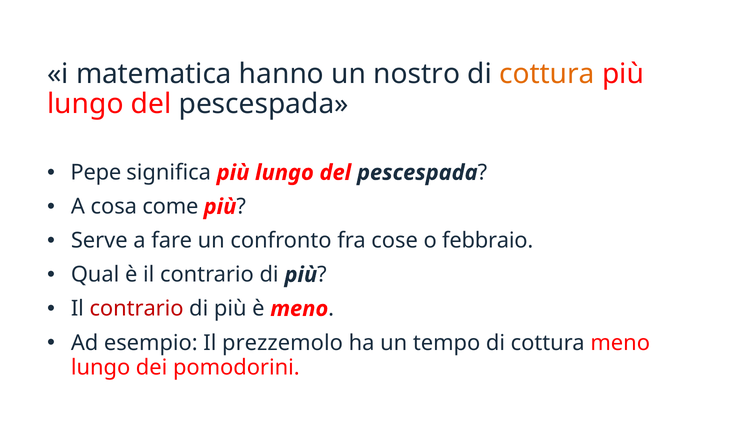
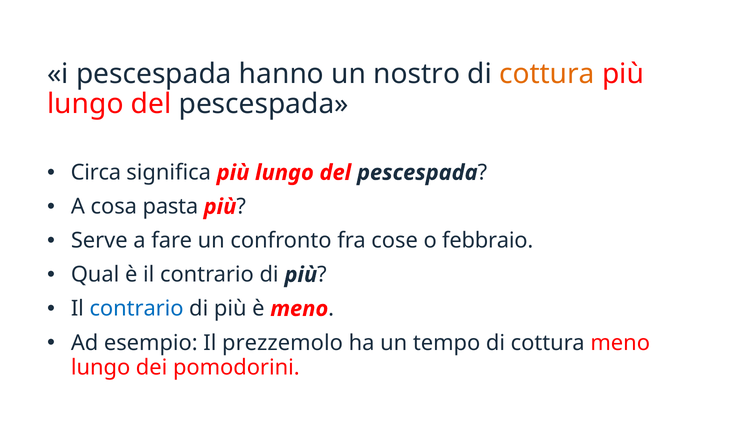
i matematica: matematica -> pescespada (154, 74)
Pepe: Pepe -> Circa (96, 173)
come: come -> pasta (170, 207)
contrario colour: red -> blue (137, 309)
